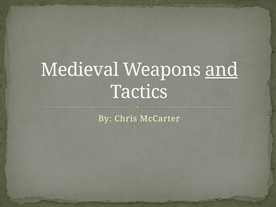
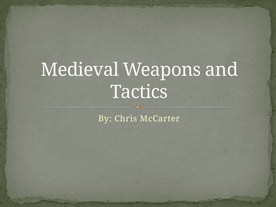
and underline: present -> none (222, 70)
